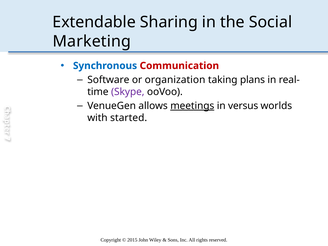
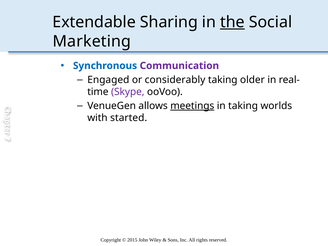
the underline: none -> present (232, 22)
Communication colour: red -> purple (179, 66)
Software: Software -> Engaged (108, 80)
organization: organization -> considerably (175, 80)
plans: plans -> older (252, 80)
in versus: versus -> taking (243, 106)
